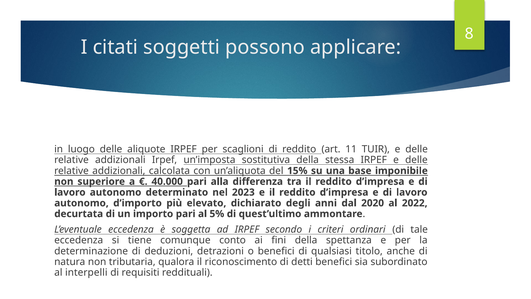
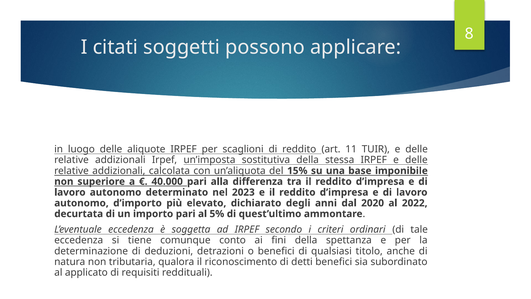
interpelli: interpelli -> applicato (86, 272)
